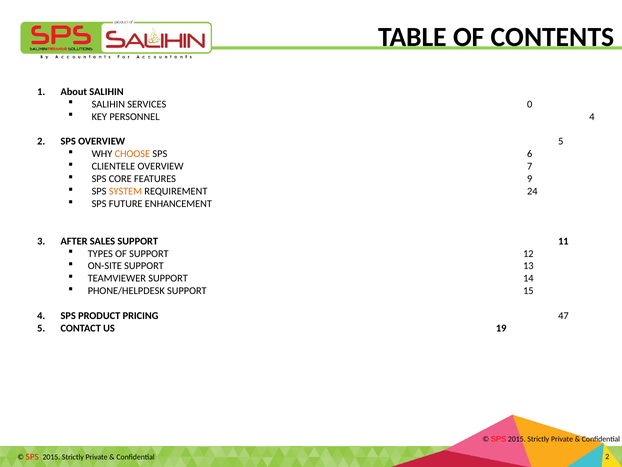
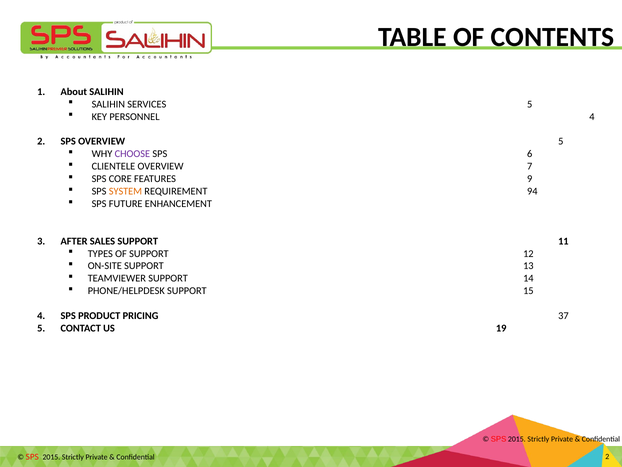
SERVICES 0: 0 -> 5 (530, 104)
CHOOSE colour: orange -> purple (132, 154)
24: 24 -> 94 (532, 191)
47: 47 -> 37 (563, 316)
